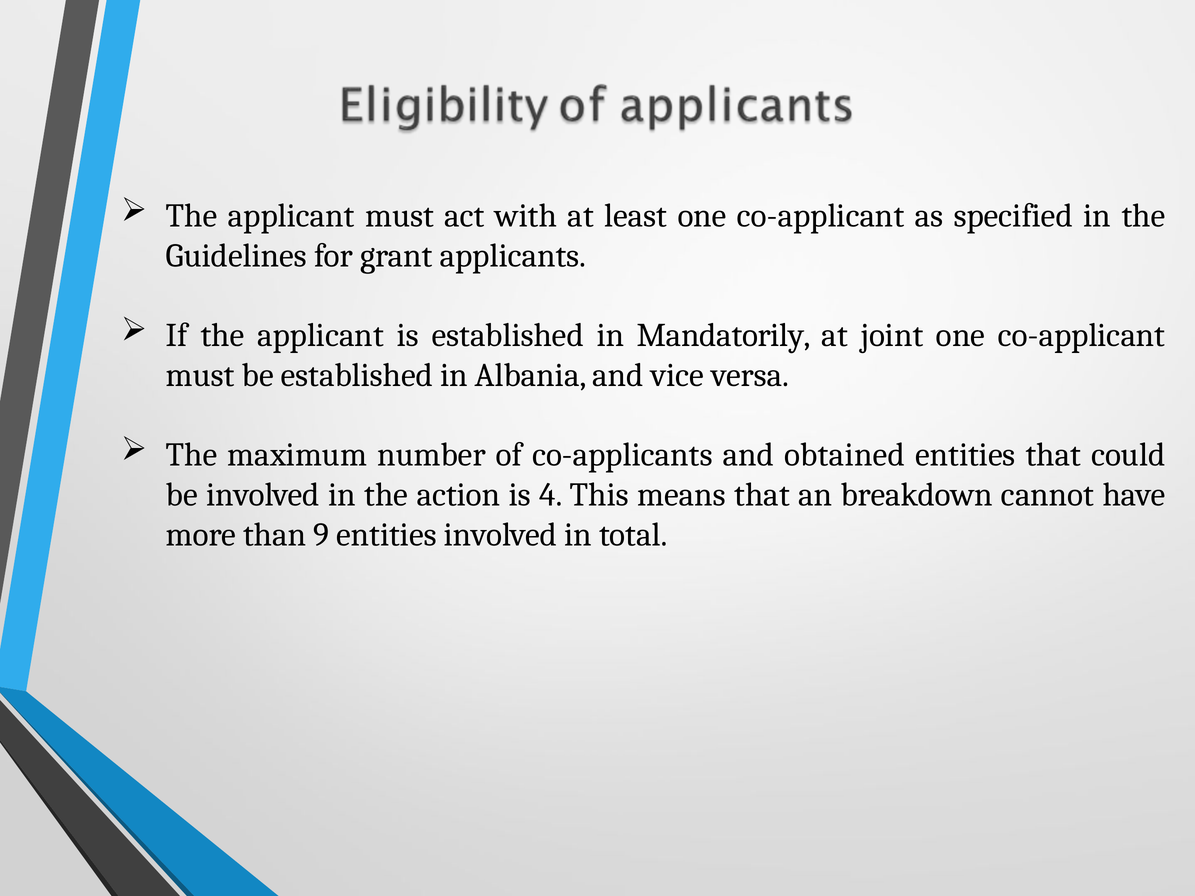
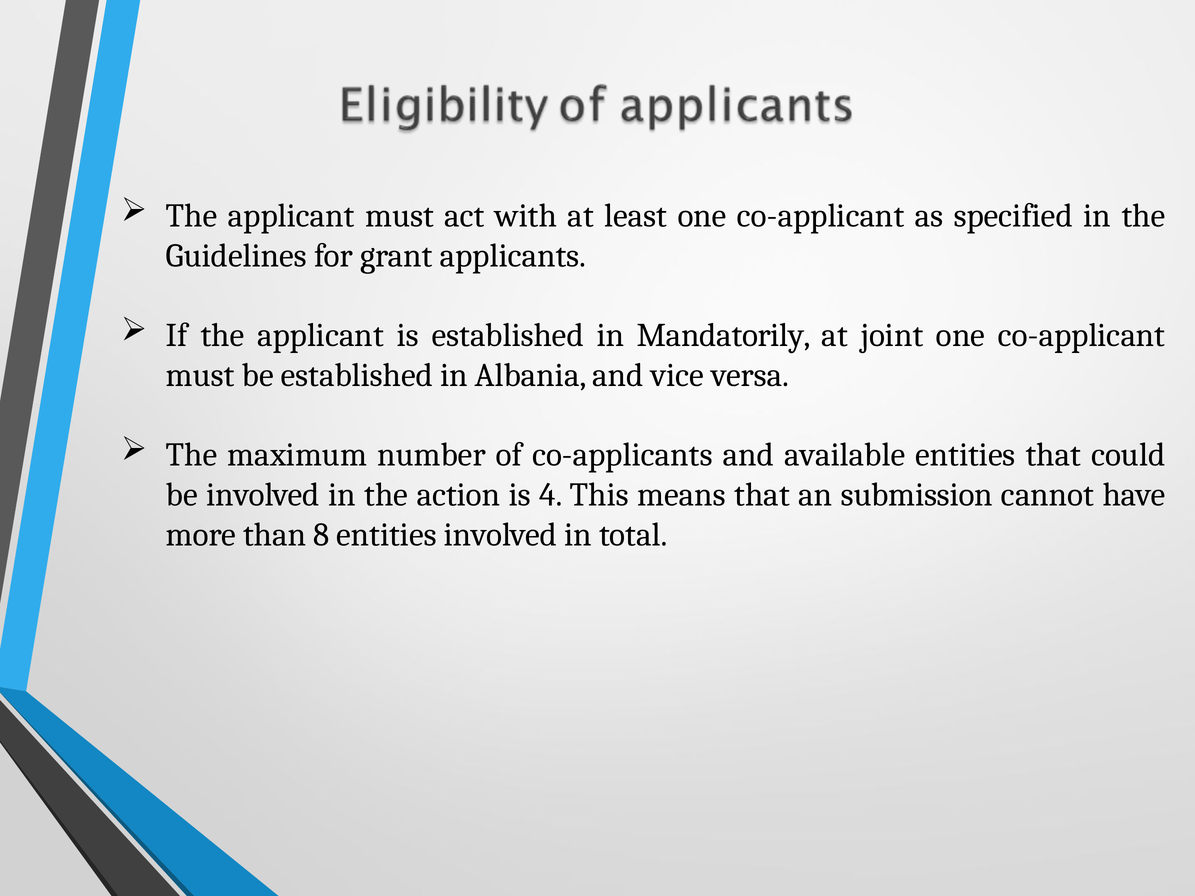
obtained: obtained -> available (845, 455)
breakdown: breakdown -> submission (917, 495)
9: 9 -> 8 (322, 535)
